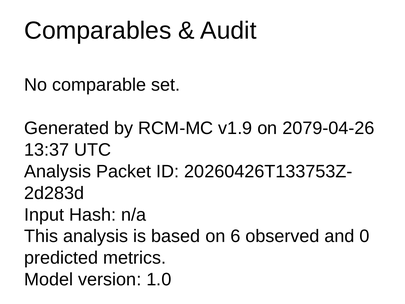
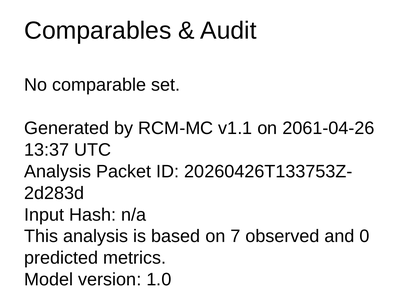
v1.9: v1.9 -> v1.1 (235, 128)
2079-04-26: 2079-04-26 -> 2061-04-26 (328, 128)
6: 6 -> 7 (235, 236)
